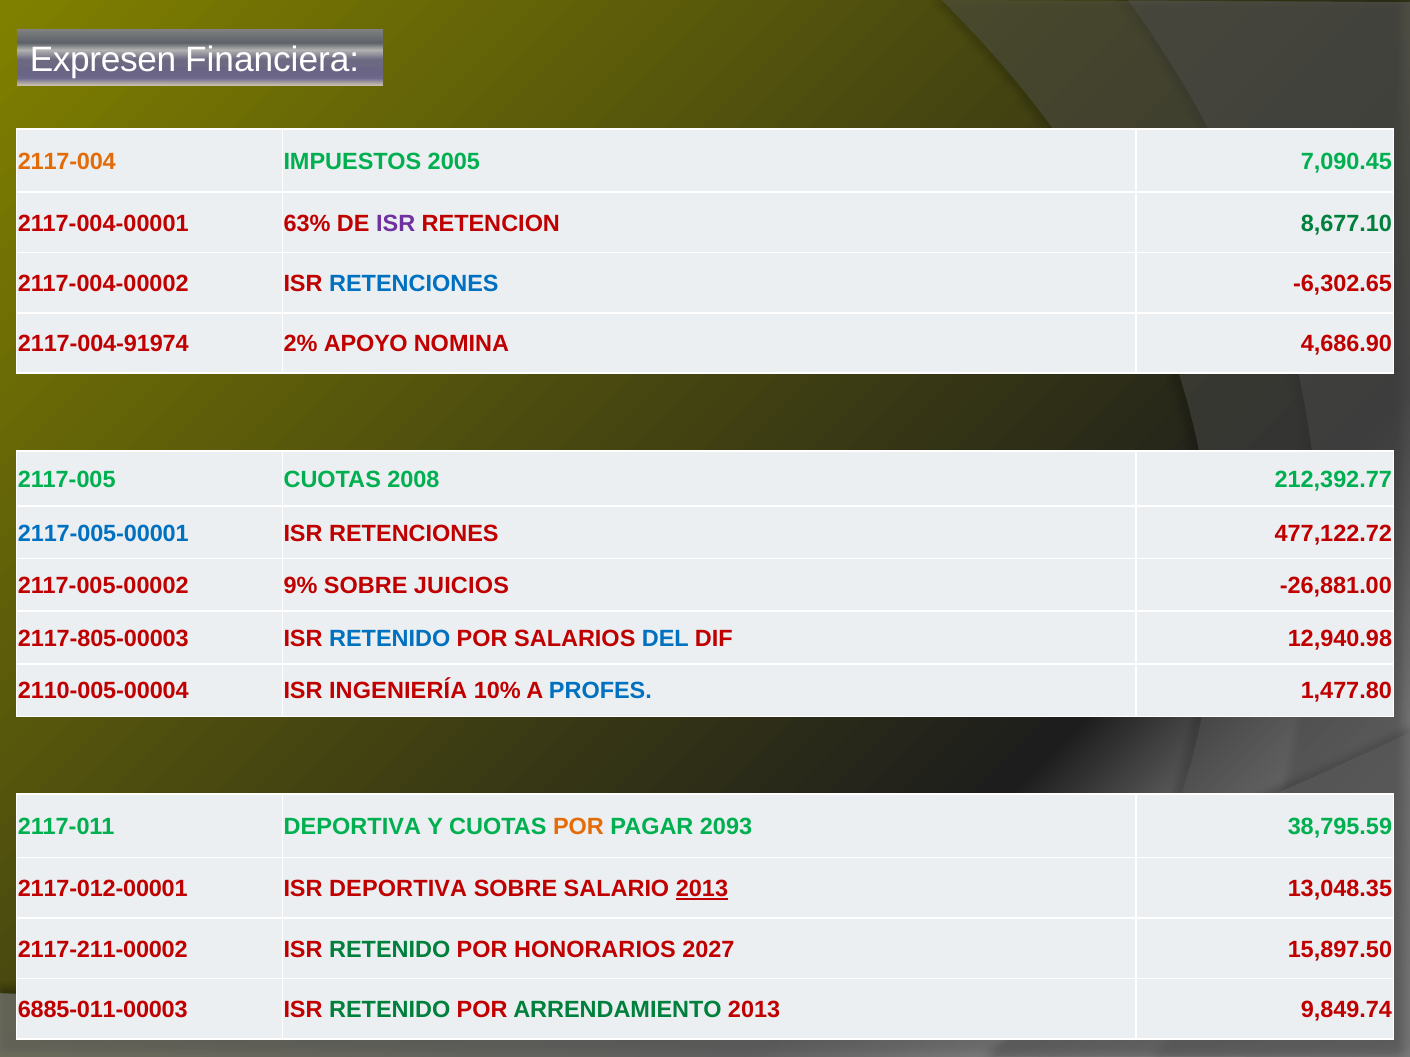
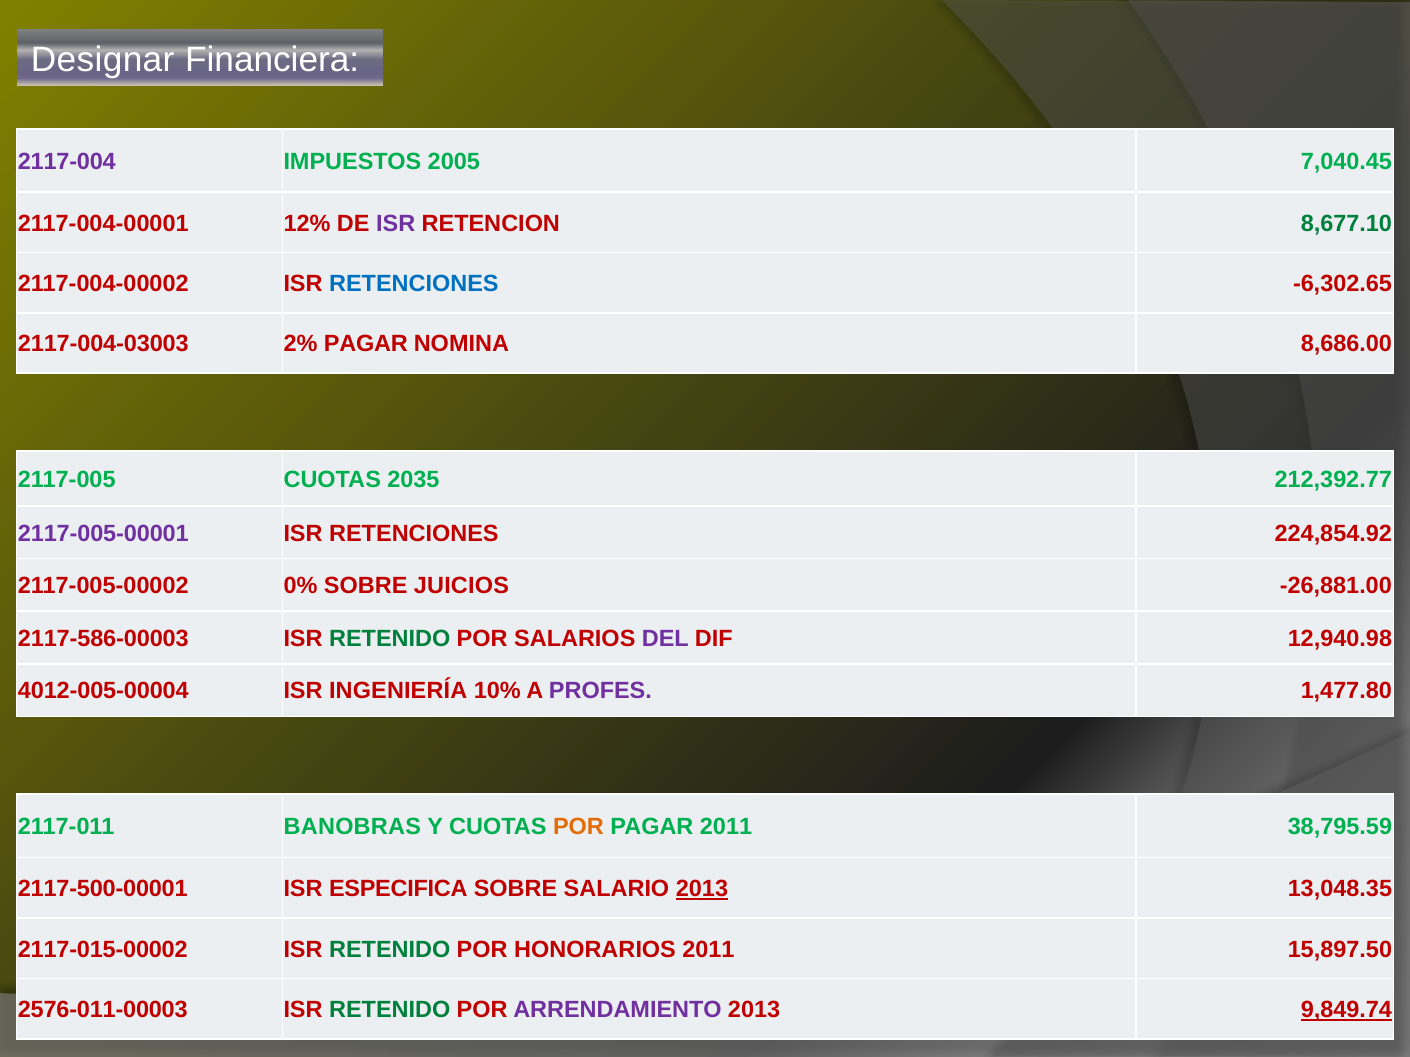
Expresen: Expresen -> Designar (103, 60)
2117-004 colour: orange -> purple (67, 162)
7,090.45: 7,090.45 -> 7,040.45 (1346, 162)
63%: 63% -> 12% (307, 224)
2117-004-91974: 2117-004-91974 -> 2117-004-03003 (103, 344)
2% APOYO: APOYO -> PAGAR (366, 344)
4,686.90: 4,686.90 -> 8,686.00 (1346, 344)
2008: 2008 -> 2035 (413, 480)
2117-005-00001 colour: blue -> purple (103, 534)
477,122.72: 477,122.72 -> 224,854.92 (1333, 534)
9%: 9% -> 0% (301, 586)
2117-805-00003: 2117-805-00003 -> 2117-586-00003 (103, 639)
RETENIDO colour: blue -> green (390, 639)
DEL colour: blue -> purple (665, 639)
2110-005-00004: 2110-005-00004 -> 4012-005-00004 (103, 692)
PROFES colour: blue -> purple (600, 692)
2117-011 DEPORTIVA: DEPORTIVA -> BANOBRAS (352, 827)
PAGAR 2093: 2093 -> 2011 (726, 827)
2117-012-00001: 2117-012-00001 -> 2117-500-00001 (103, 889)
ISR DEPORTIVA: DEPORTIVA -> ESPECIFICA (398, 889)
2117-211-00002: 2117-211-00002 -> 2117-015-00002 (103, 950)
HONORARIOS 2027: 2027 -> 2011 (708, 950)
6885-011-00003: 6885-011-00003 -> 2576-011-00003 (103, 1010)
ARRENDAMIENTO colour: green -> purple (617, 1010)
9,849.74 underline: none -> present (1346, 1010)
